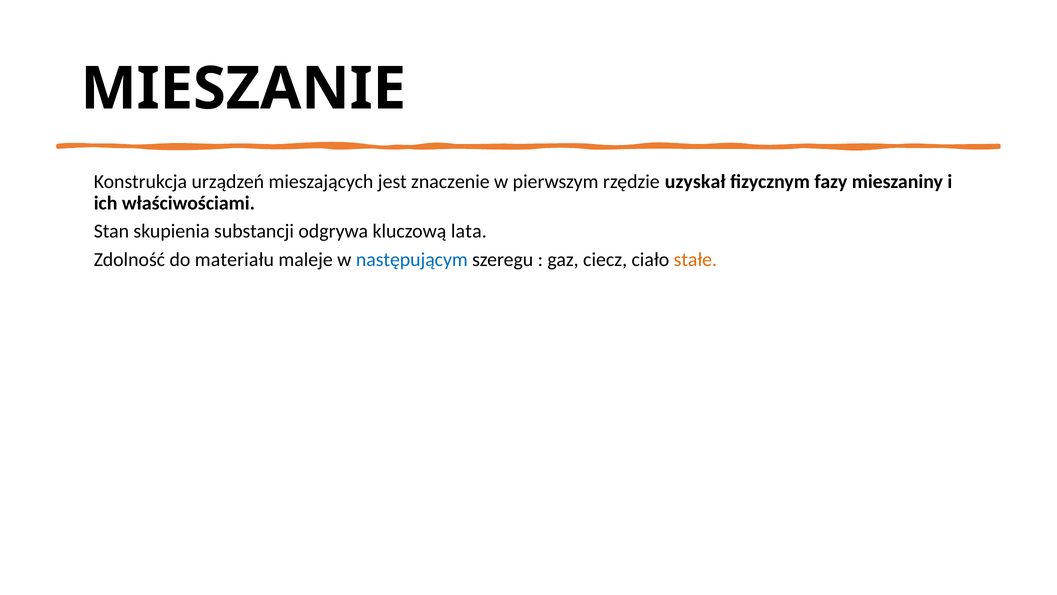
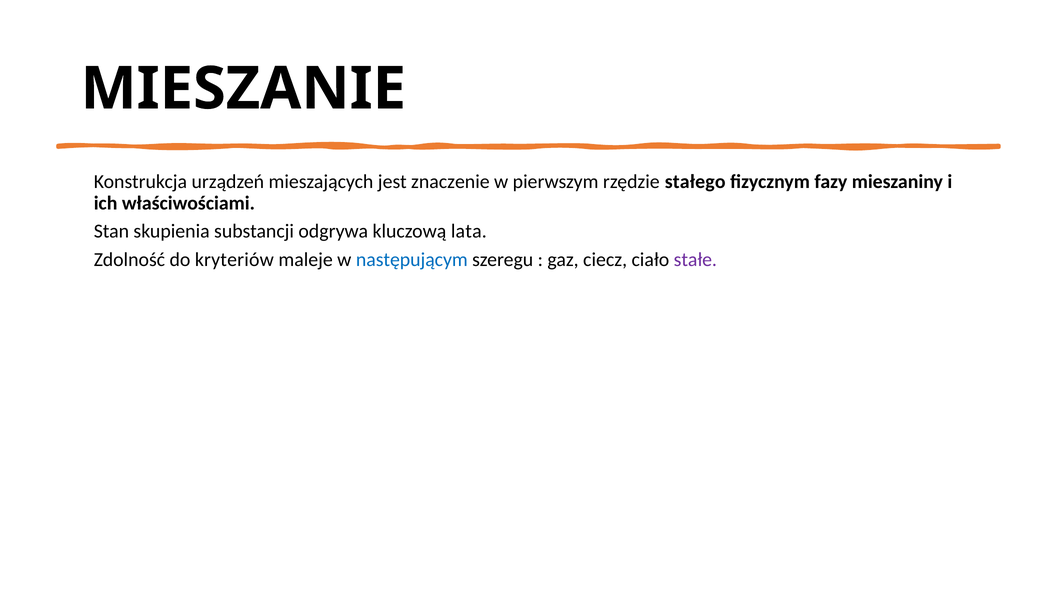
uzyskał: uzyskał -> stałego (695, 182)
materiału: materiału -> kryteriów (234, 259)
stałe colour: orange -> purple (695, 259)
